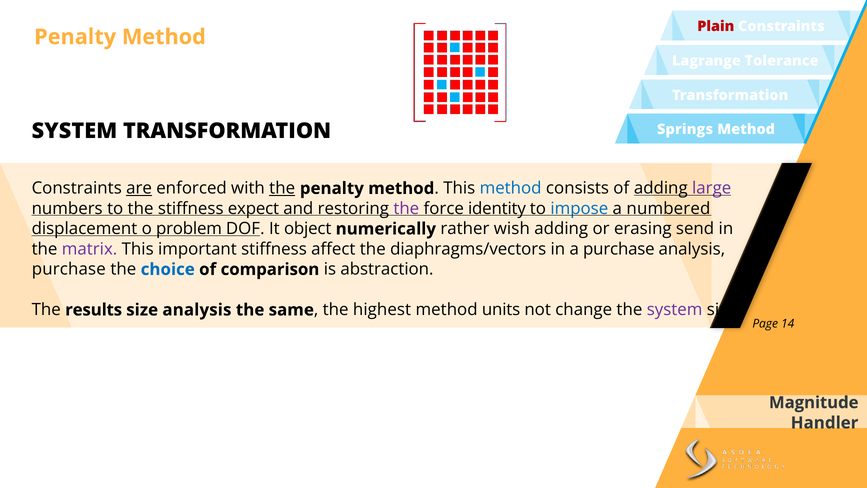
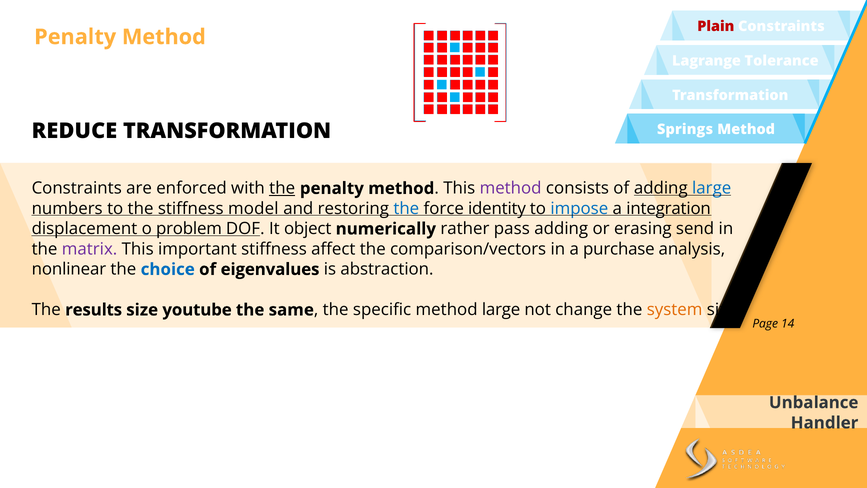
SYSTEM: SYSTEM -> REDUCE (74, 131)
are underline: present -> none (139, 188)
method colour: blue -> purple (511, 188)
large colour: purple -> blue (712, 188)
expect: expect -> model (253, 209)
the colour: purple -> blue (406, 209)
numbered: numbered -> integration (669, 209)
wish: wish -> pass (512, 229)
diaphragms/vectors: diaphragms/vectors -> comparison/vectors (468, 249)
purchase: purchase -> nonlinear (69, 269)
comparison: comparison -> eigenvalues (270, 269)
size analysis: analysis -> youtube (197, 310)
highest: highest -> specific (382, 310)
method units: units -> large (501, 310)
system colour: purple -> orange (675, 310)
Magnitude: Magnitude -> Unbalance (814, 402)
